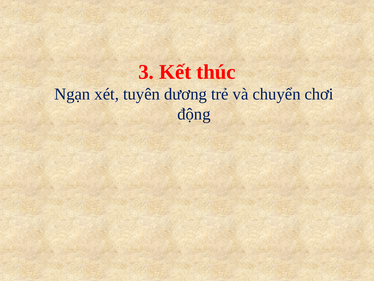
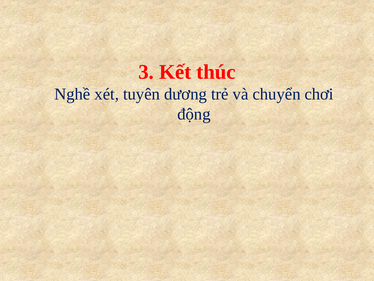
Ngạn: Ngạn -> Nghề (72, 94)
